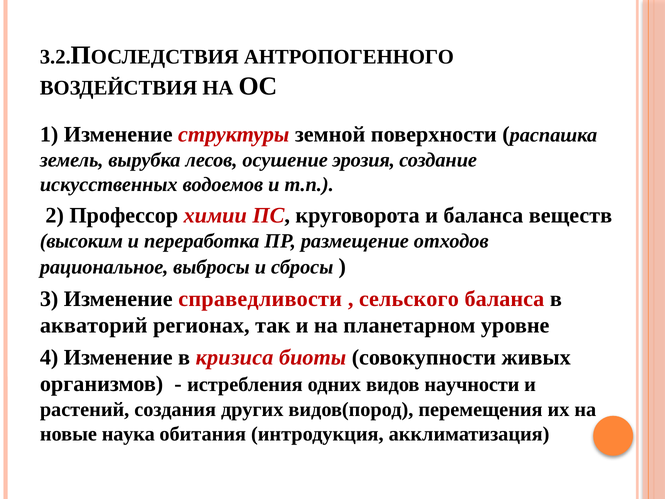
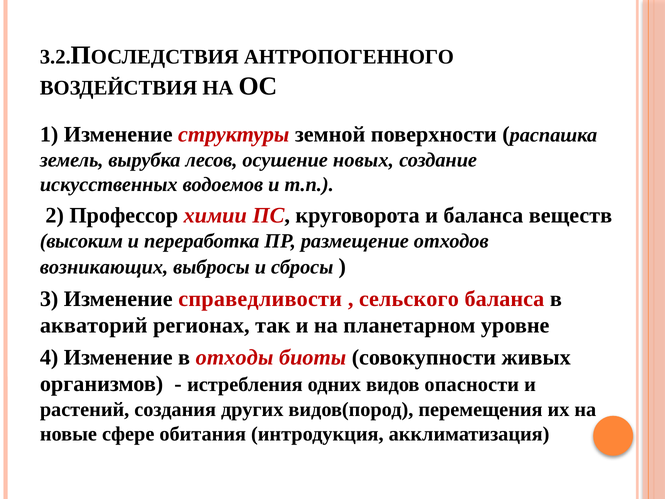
эрозия: эрозия -> новых (363, 160)
рациональное: рациональное -> возникающих (104, 267)
кризиса: кризиса -> отходы (235, 357)
научности: научности -> опасности (472, 385)
наука: наука -> сфере (128, 434)
